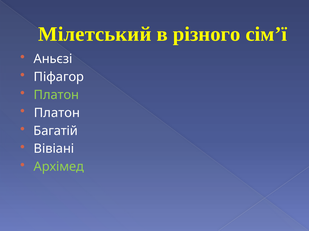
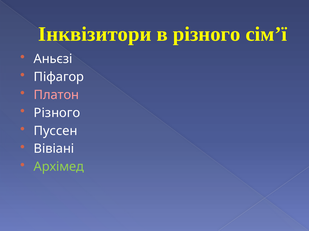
Мілетський: Мілетський -> Інквізитори (95, 34)
Платон colour: light green -> pink (56, 95)
Платон: Платон -> Різного (57, 113)
Багатій: Багатій -> Пуссен (56, 131)
